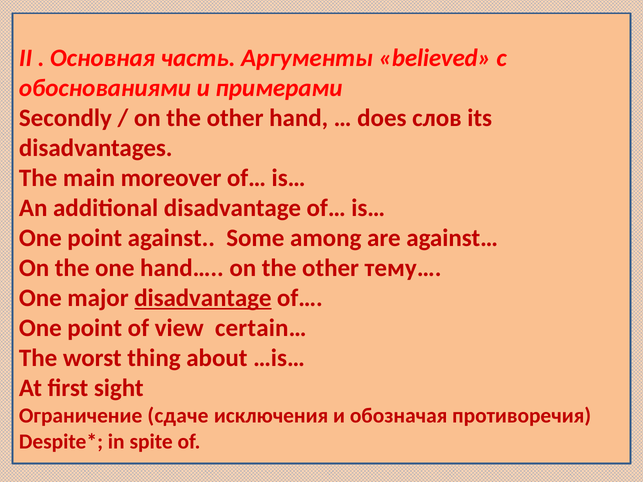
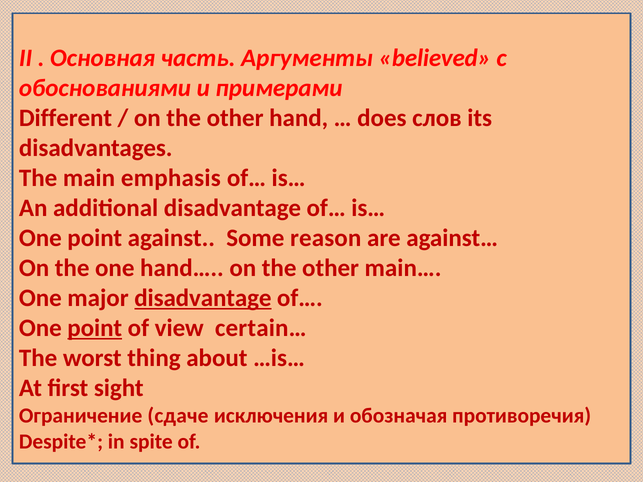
Secondly: Secondly -> Different (65, 118)
moreover: moreover -> emphasis (171, 178)
among: among -> reason (326, 238)
тему…: тему… -> main… (403, 268)
point underline: none -> present (95, 328)
